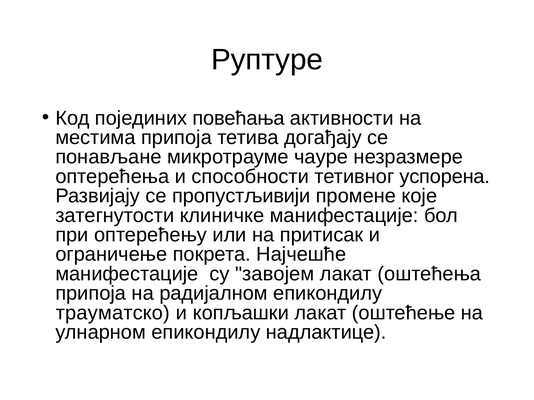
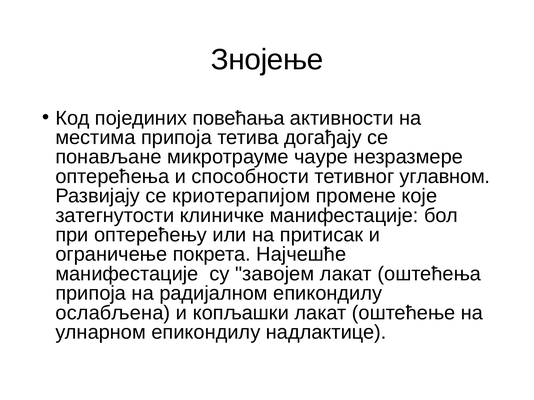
Руптуре: Руптуре -> Знојење (267, 60)
успорена: успорена -> углавном (445, 177)
пропустљивији: пропустљивији -> криотерапијом (241, 196)
трауматско: трауматско -> ослабљена (113, 313)
